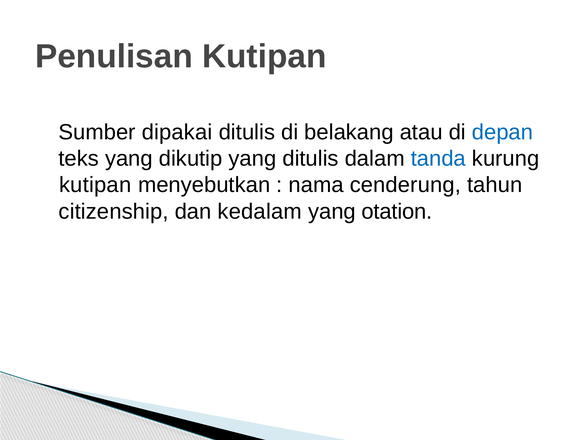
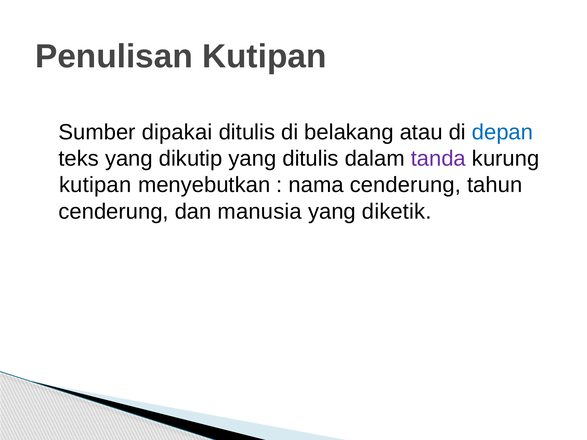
tanda colour: blue -> purple (438, 159)
citizenship: citizenship -> cenderung (114, 212)
kedalam: kedalam -> manusia (260, 212)
otation: otation -> diketik (397, 212)
